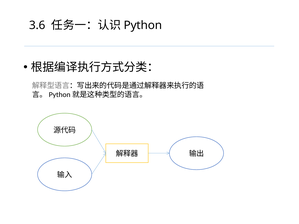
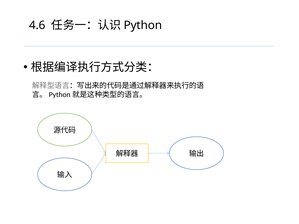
3.6: 3.6 -> 4.6 (37, 25)
